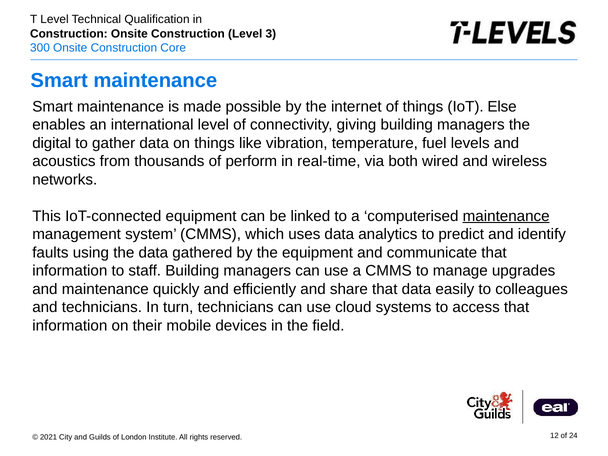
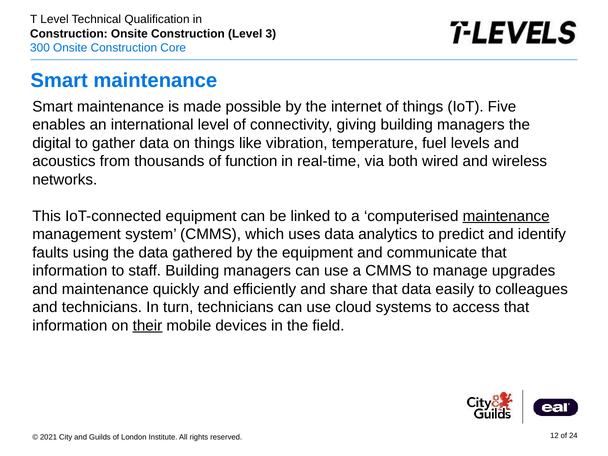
Else: Else -> Five (502, 107)
perform: perform -> function (251, 161)
their underline: none -> present (147, 326)
